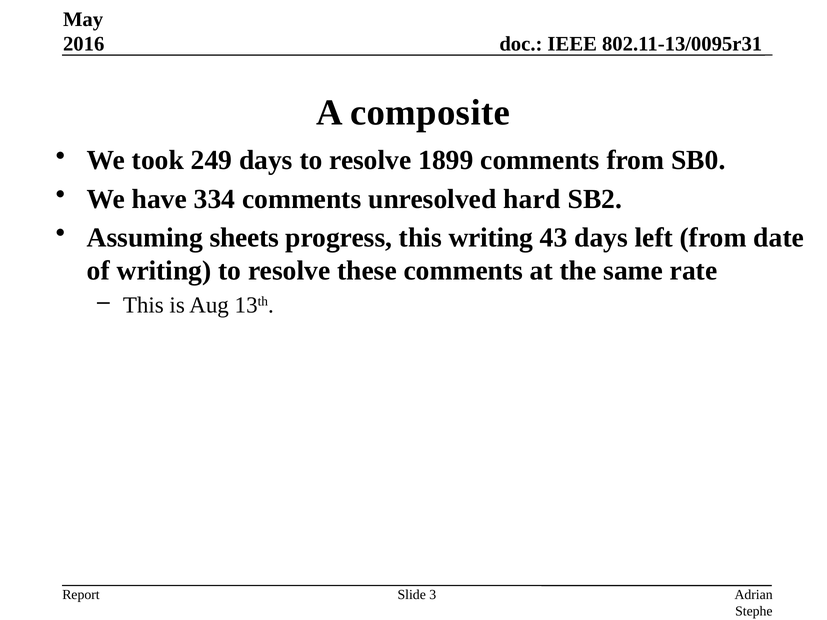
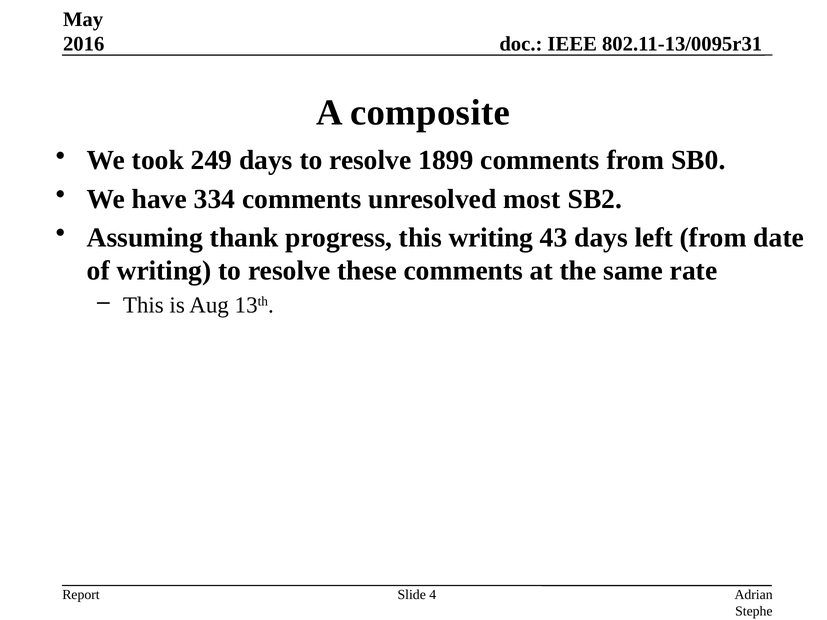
hard: hard -> most (532, 199)
sheets: sheets -> thank (244, 238)
3: 3 -> 4 (433, 595)
